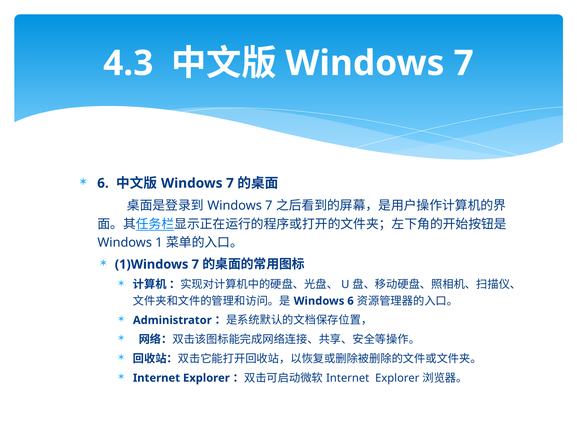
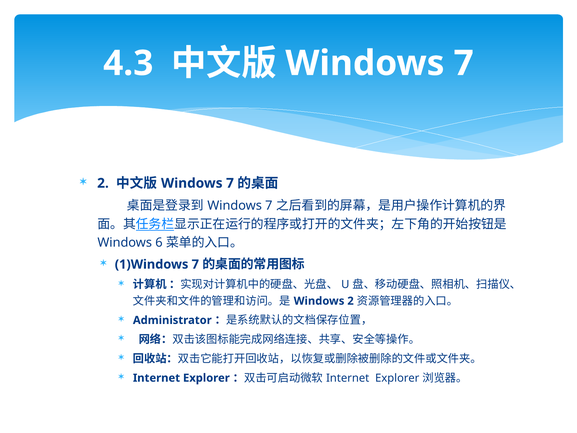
6: 6 -> 2 (103, 183)
1: 1 -> 6 (159, 242)
6: 6 -> 2 (351, 301)
